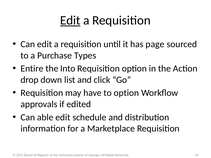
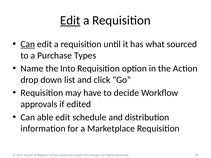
Can underline: none -> present (28, 44)
page: page -> what (155, 44)
Entire: Entire -> Name (32, 69)
to option: option -> decide (126, 93)
